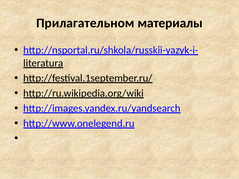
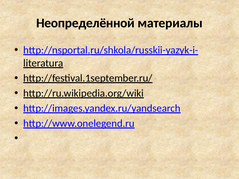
Прилагательном: Прилагательном -> Неопределённой (85, 23)
